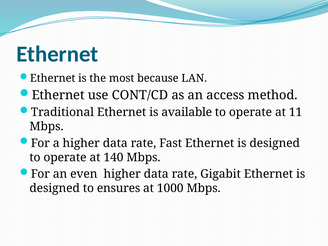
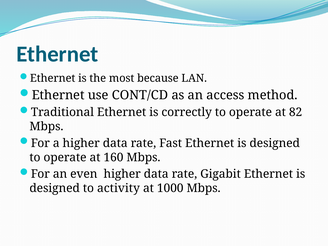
available: available -> correctly (187, 112)
11: 11 -> 82 (296, 112)
140: 140 -> 160 (113, 157)
ensures: ensures -> activity (118, 188)
